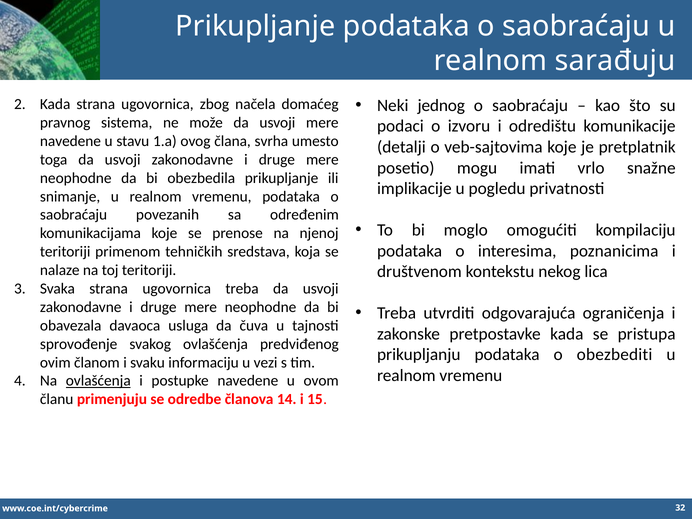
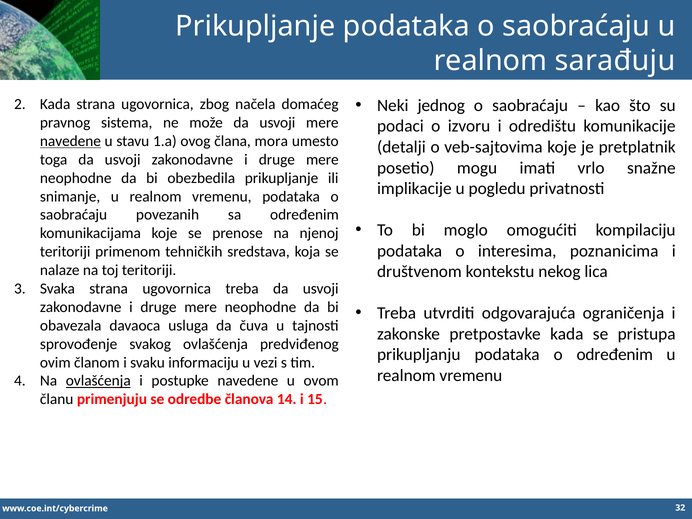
navedene underline: none -> present (70, 141)
svrha: svrha -> mora (271, 141)
o obezbediti: obezbediti -> određenim (615, 355)
